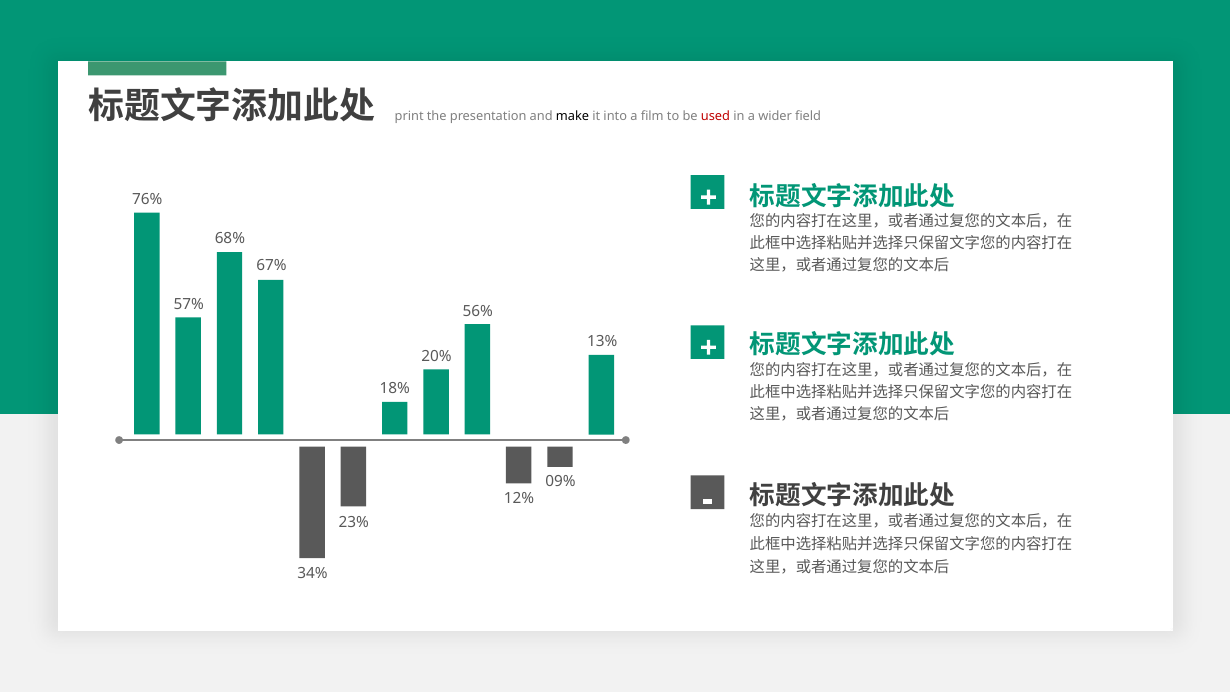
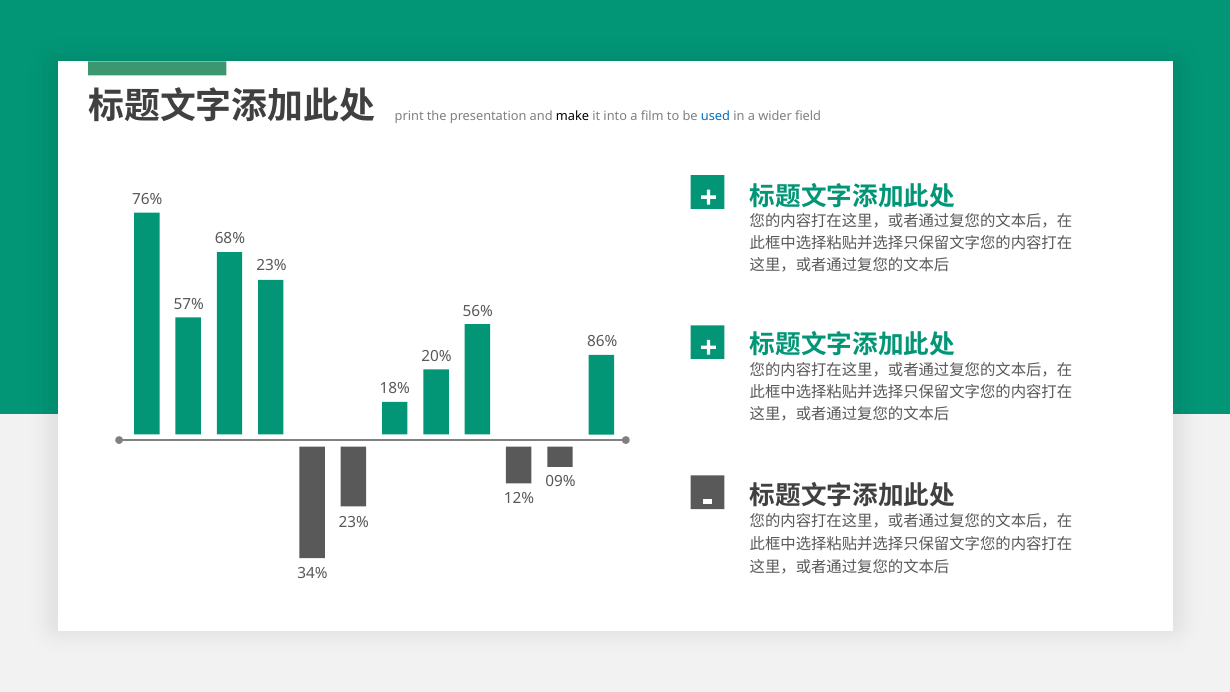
used colour: red -> blue (716, 116)
67%: 67% -> 23% (271, 266)
13%: 13% -> 86% (602, 341)
